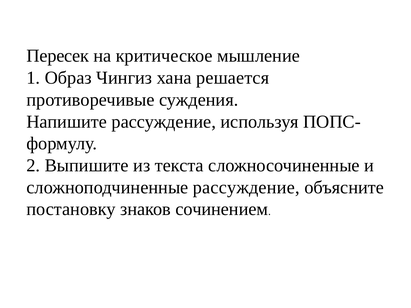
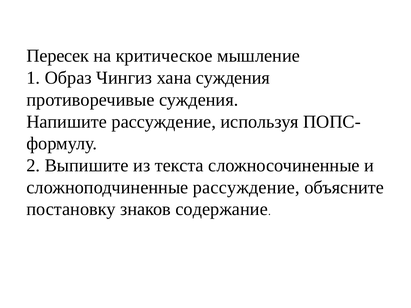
хана решается: решается -> суждения (233, 78)
сочинением: сочинением -> содержание (222, 209)
